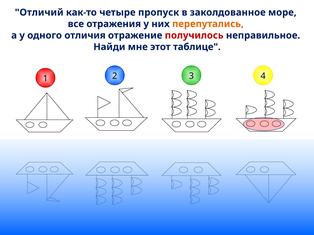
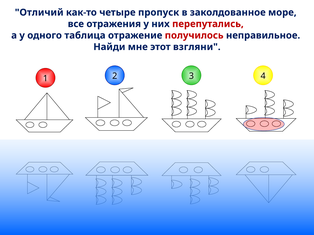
перепутались colour: orange -> red (208, 24)
отличия: отличия -> таблица (85, 35)
таблице: таблице -> взгляни (197, 47)
